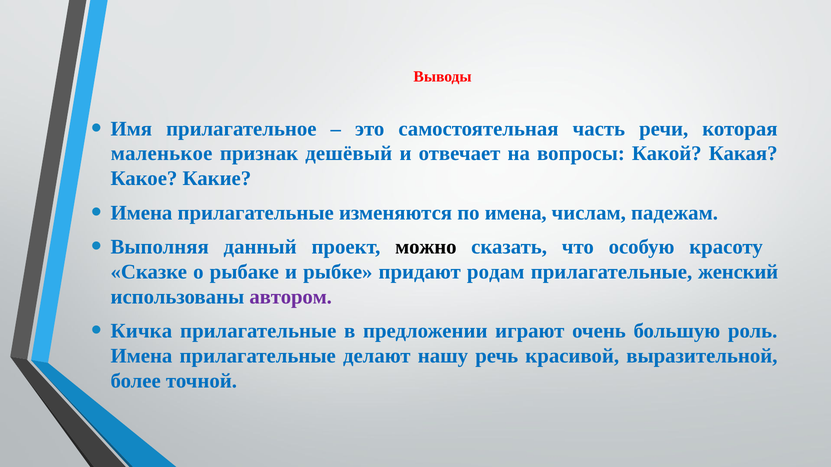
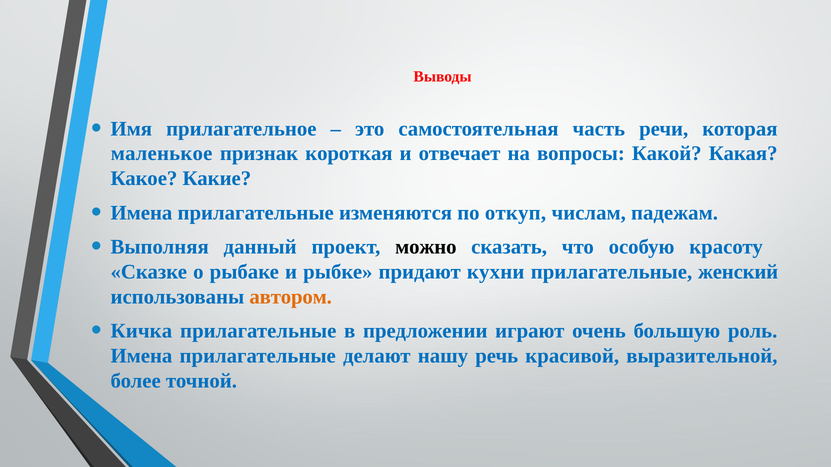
дешёвый: дешёвый -> короткая (349, 154)
по имена: имена -> откуп (516, 213)
родам: родам -> кухни (496, 272)
автором colour: purple -> orange (291, 297)
